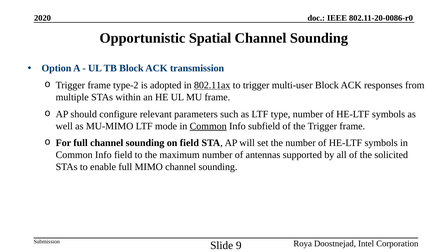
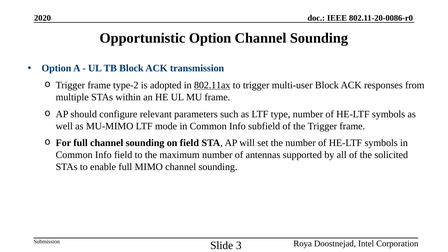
Opportunistic Spatial: Spatial -> Option (210, 38)
Common underline: present -> none (208, 126)
9: 9 -> 3 (239, 245)
